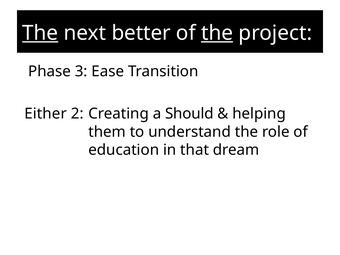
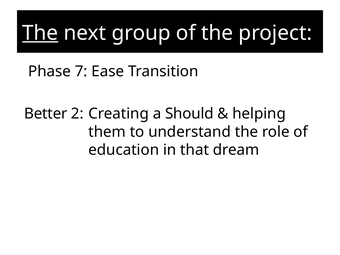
better: better -> group (141, 33)
the underline: present -> none (217, 33)
3: 3 -> 7 (81, 71)
Either: Either -> Better (46, 114)
